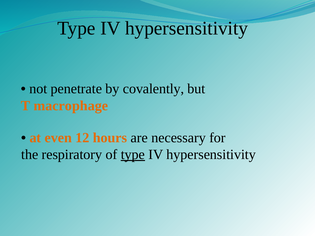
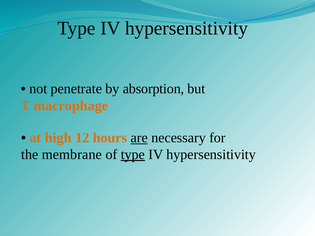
covalently: covalently -> absorption (154, 89)
even: even -> high (58, 138)
are underline: none -> present (139, 138)
respiratory: respiratory -> membrane (72, 155)
